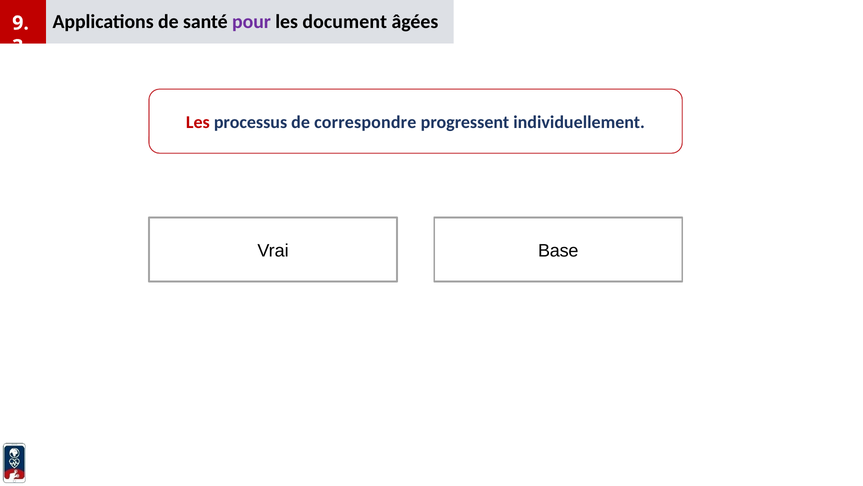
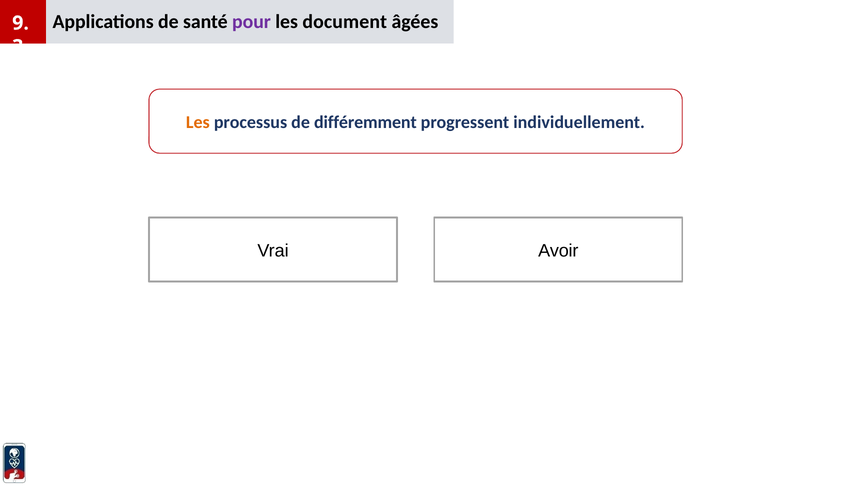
Les colour: red -> orange (198, 122)
correspondre: correspondre -> différemment (365, 122)
Base: Base -> Avoir (558, 250)
